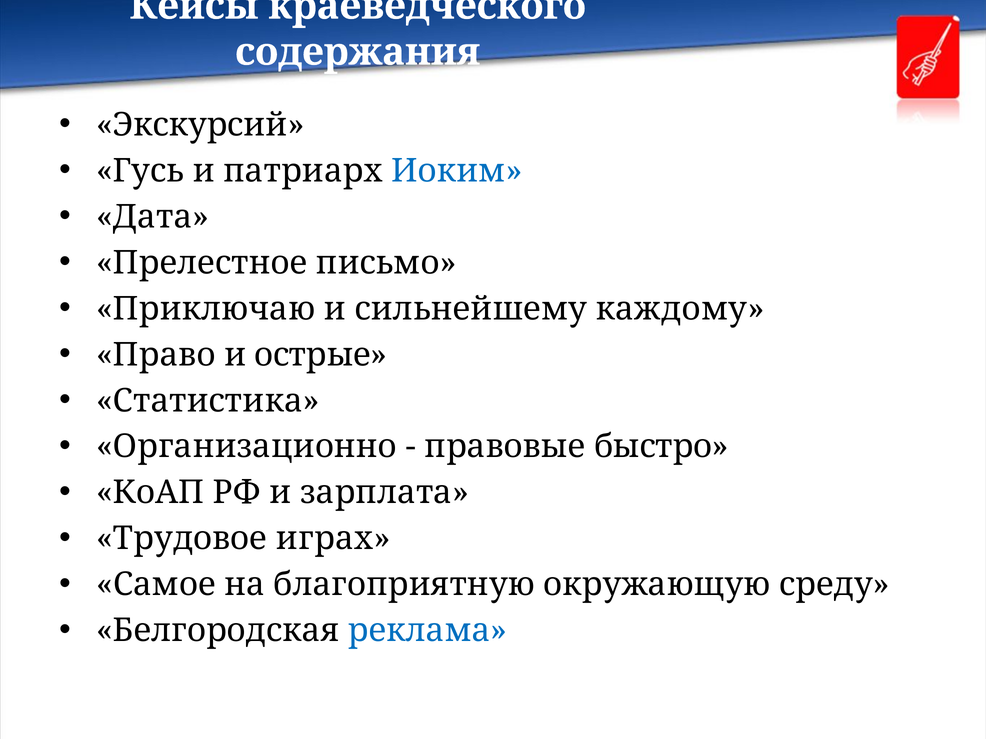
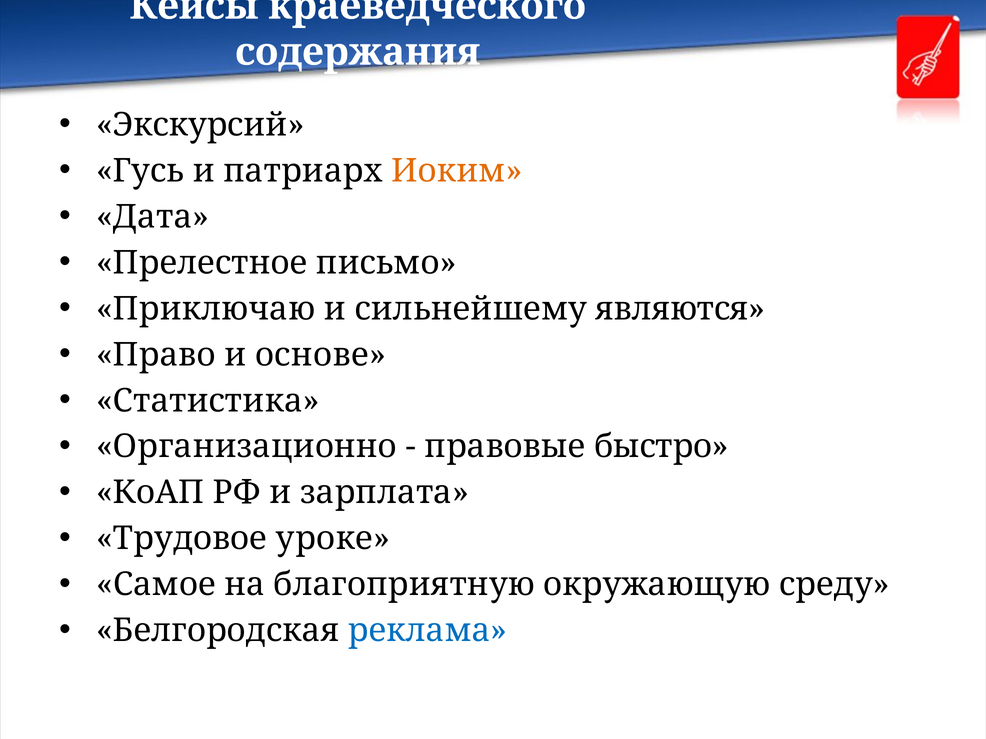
Иоким colour: blue -> orange (457, 171)
каждому: каждому -> являются (680, 309)
острые: острые -> основе (321, 355)
играх: играх -> уроке (333, 539)
